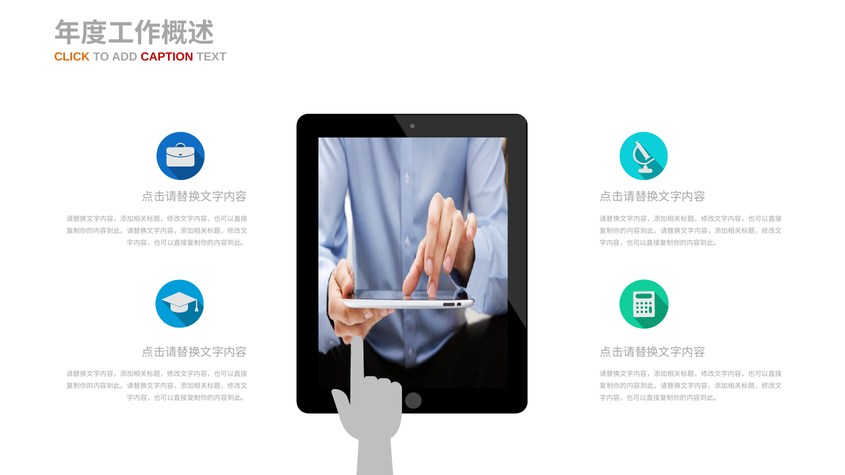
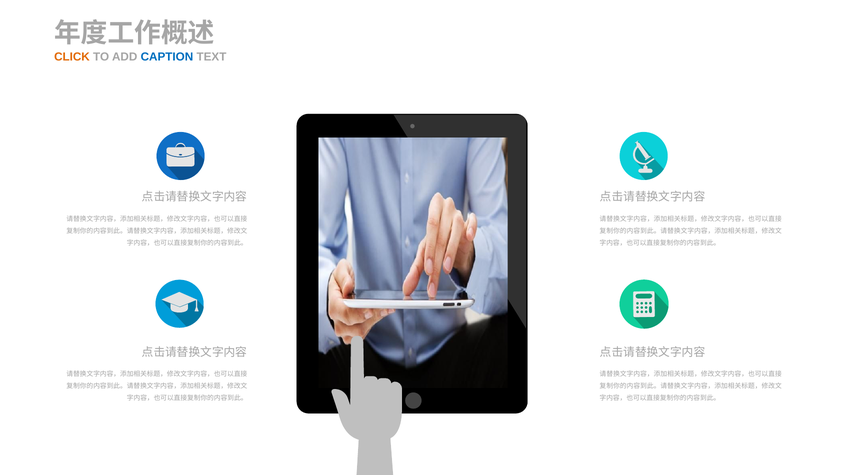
CAPTION colour: red -> blue (167, 57)
